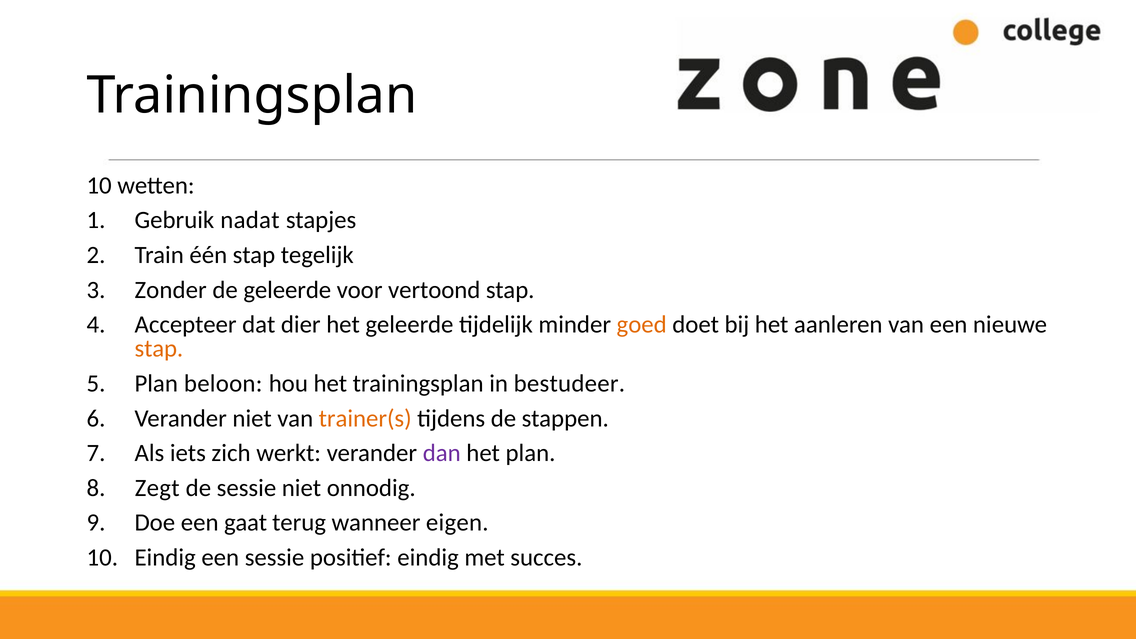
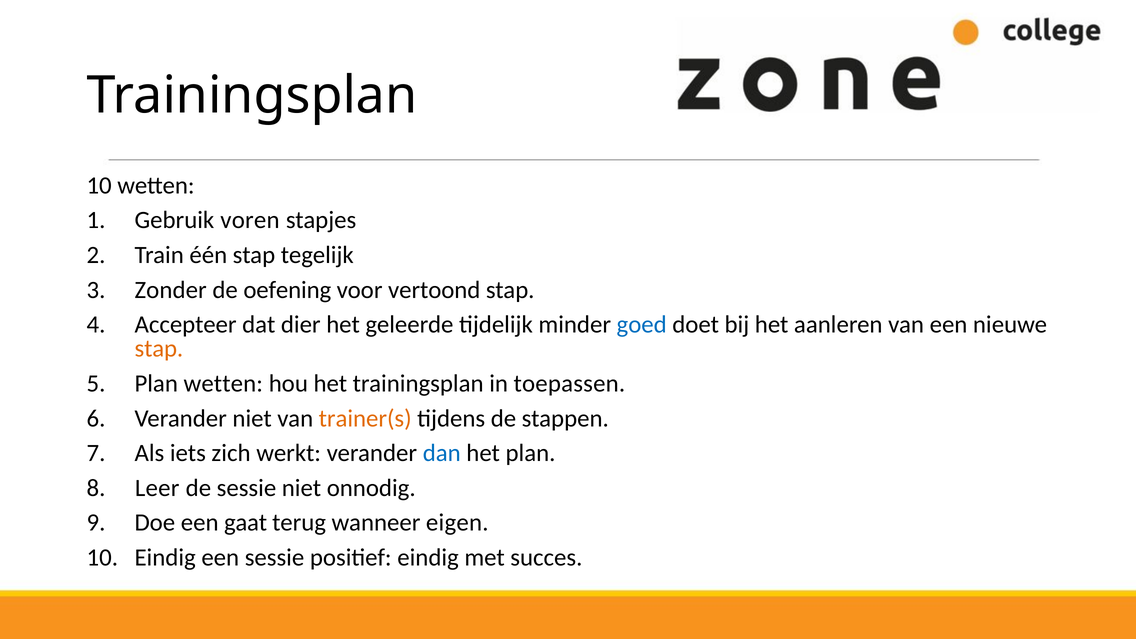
nadat: nadat -> voren (250, 220)
de geleerde: geleerde -> oefening (287, 290)
goed colour: orange -> blue (642, 325)
Plan beloon: beloon -> wetten (223, 384)
bestudeer: bestudeer -> toepassen (569, 384)
dan colour: purple -> blue (442, 453)
Zegt: Zegt -> Leer (157, 488)
